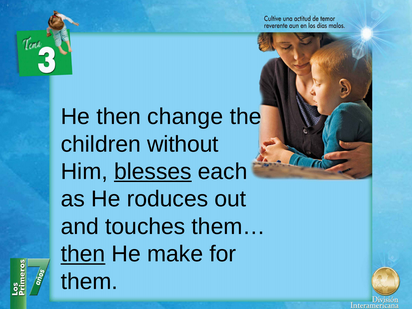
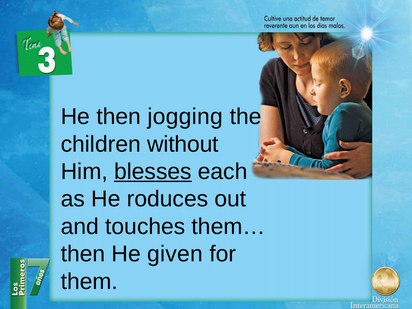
change: change -> jogging (185, 117)
then underline: present -> none (83, 254)
make: make -> given (175, 254)
